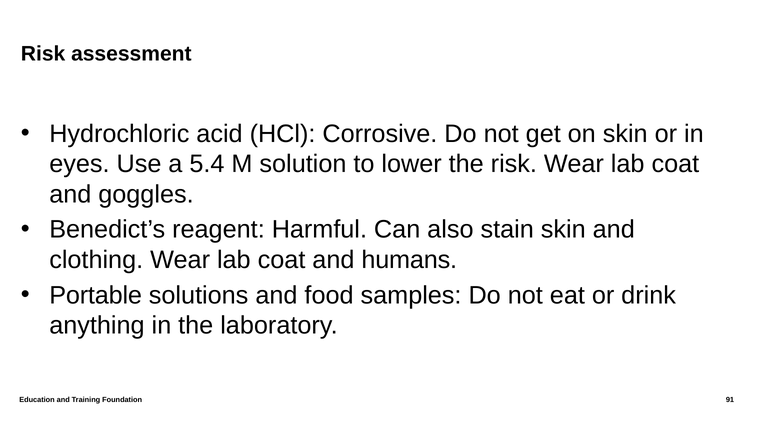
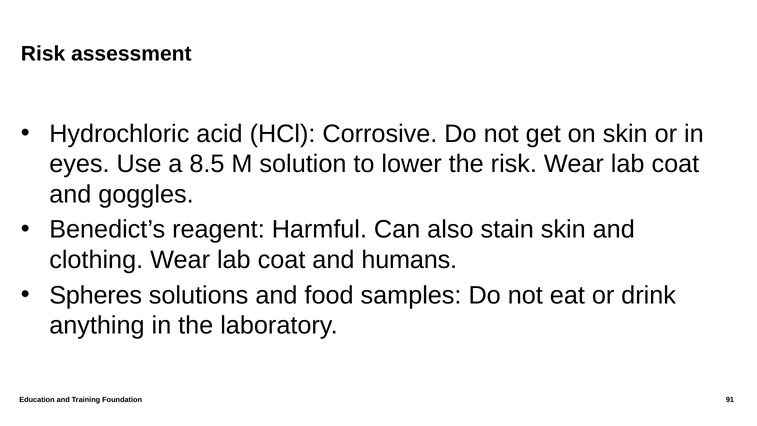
5.4: 5.4 -> 8.5 (207, 164)
Portable: Portable -> Spheres (96, 295)
